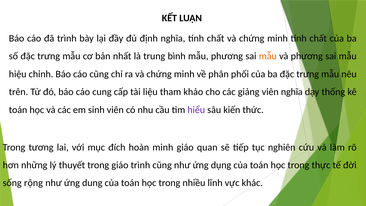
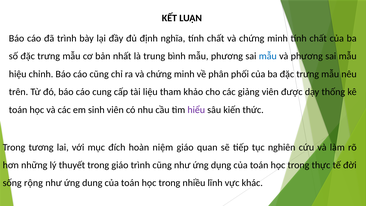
mẫu colour: orange -> blue (268, 56)
viên nghĩa: nghĩa -> được (292, 92)
hoàn minh: minh -> niệm (163, 147)
